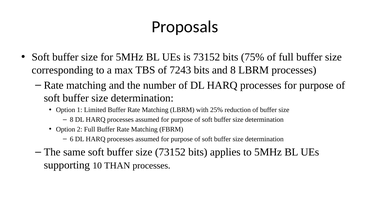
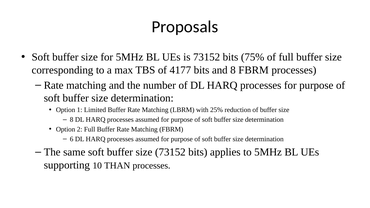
7243: 7243 -> 4177 (180, 70)
8 LBRM: LBRM -> FBRM (254, 70)
